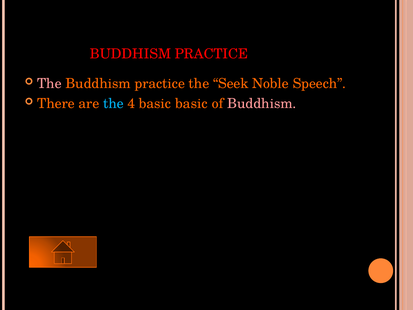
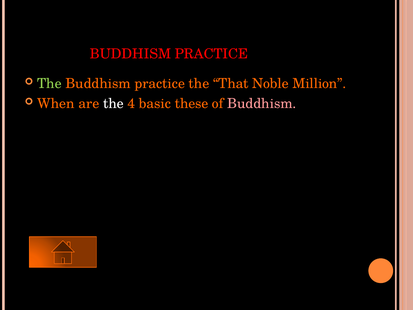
The colour: pink -> light green (49, 84)
Seek: Seek -> That (231, 84)
Speech: Speech -> Million (319, 84)
There: There -> When (56, 104)
the colour: light blue -> white (113, 104)
basic basic: basic -> these (192, 104)
